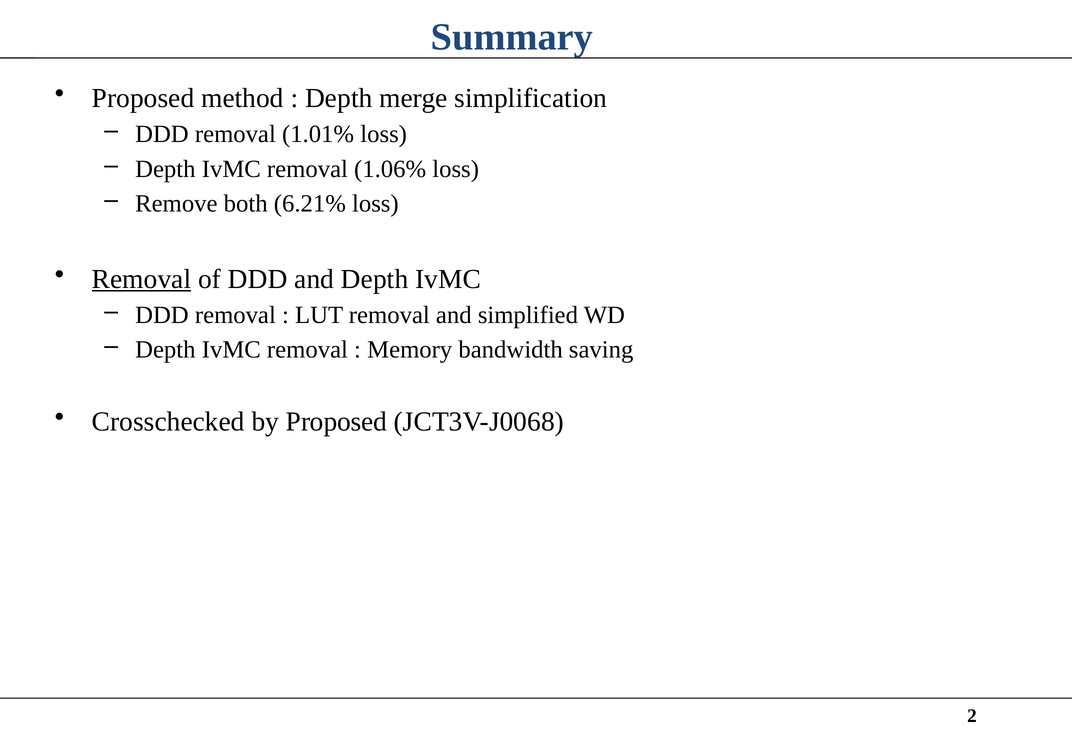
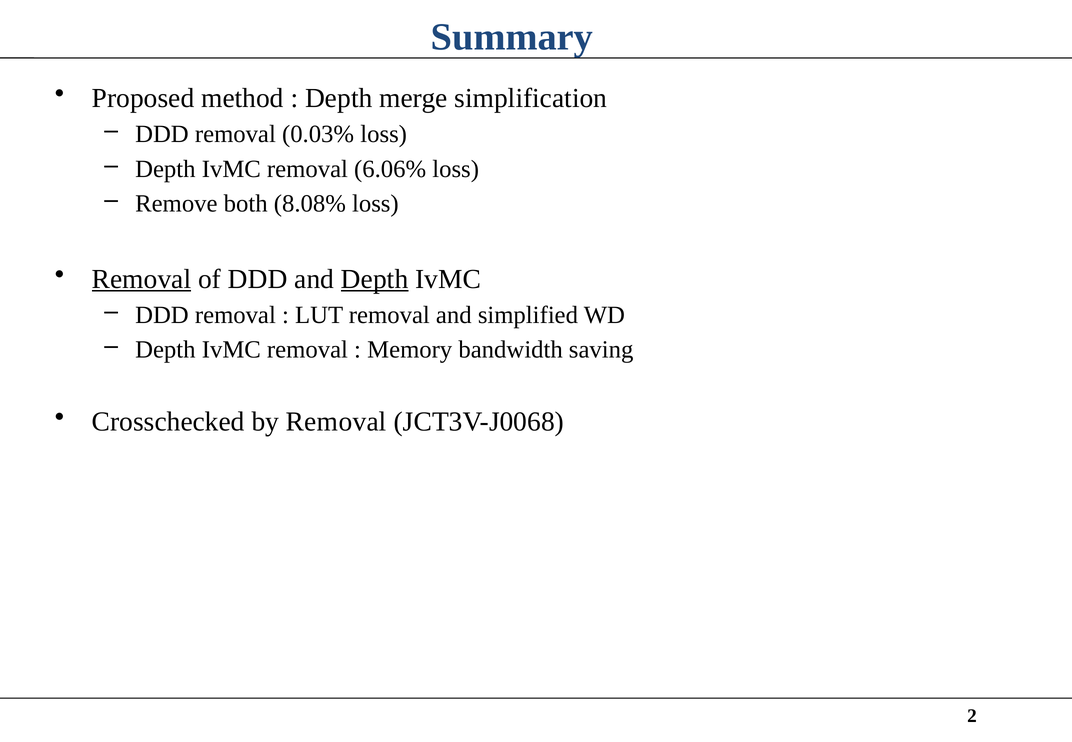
1.01%: 1.01% -> 0.03% (318, 134)
1.06%: 1.06% -> 6.06% (390, 169)
6.21%: 6.21% -> 8.08% (310, 204)
Depth underline: none -> present (375, 279)
by Proposed: Proposed -> Removal (336, 422)
